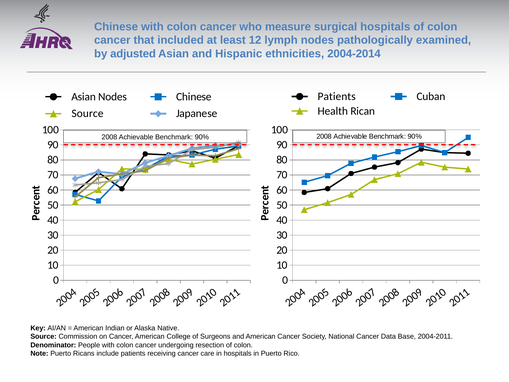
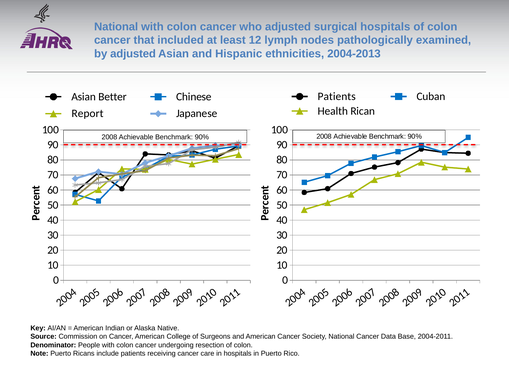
Chinese: Chinese -> National (116, 27)
who measure: measure -> adjusted (288, 27)
2004-2014: 2004-2014 -> 2004-2013 (354, 54)
Asian Nodes: Nodes -> Better (112, 97)
Source: Source -> Report (87, 114)
